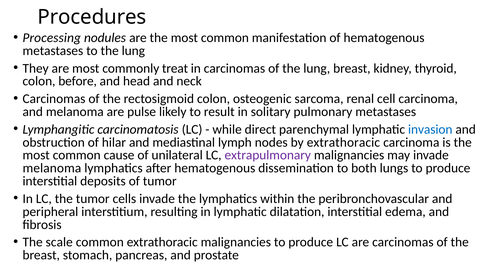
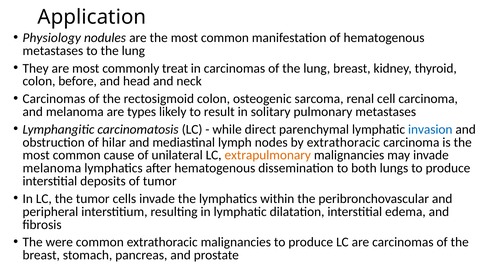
Procedures: Procedures -> Application (92, 17)
Processing: Processing -> Physiology (52, 38)
pulse: pulse -> types (142, 112)
extrapulmonary colour: purple -> orange (268, 155)
scale: scale -> were (59, 242)
